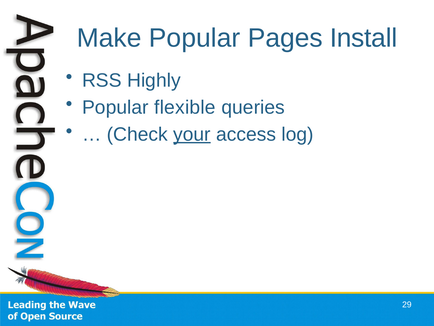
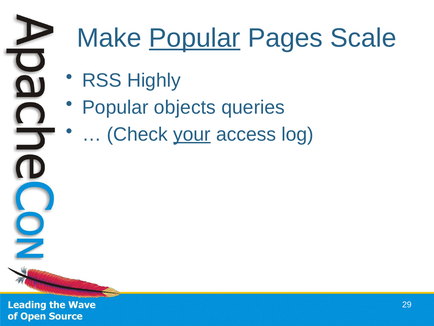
Popular underline: none -> present (195, 38)
Install: Install -> Scale (363, 38)
flexible: flexible -> objects (185, 107)
